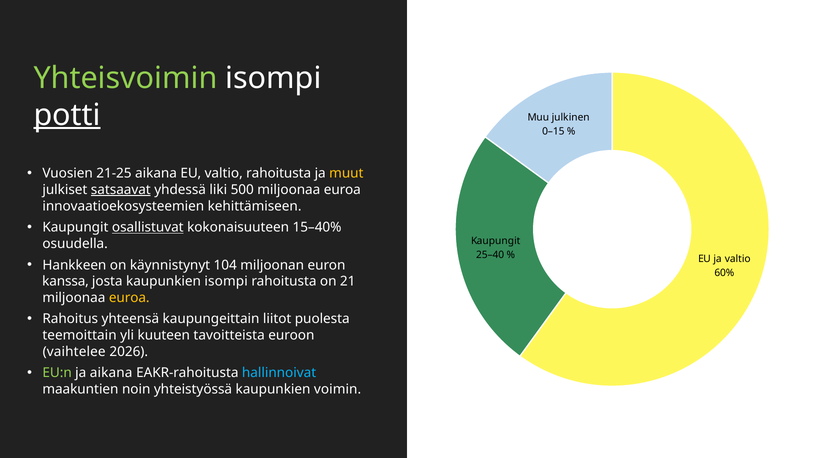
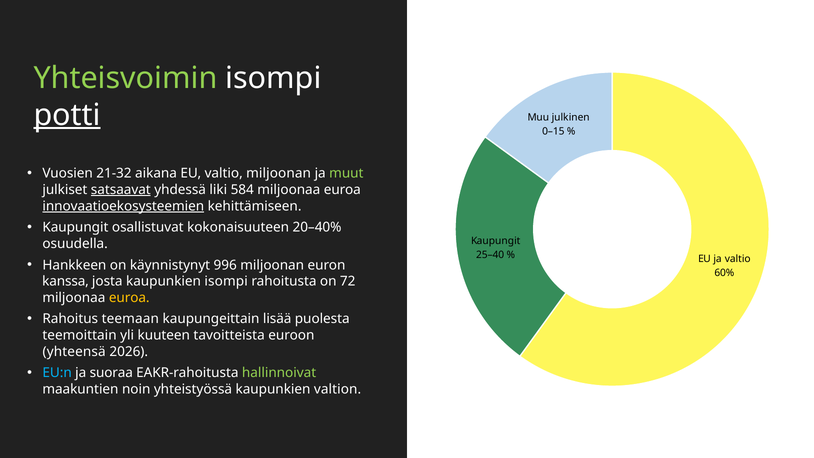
21-25: 21-25 -> 21-32 (114, 173)
valtio rahoitusta: rahoitusta -> miljoonan (279, 173)
muut colour: yellow -> light green (346, 173)
500: 500 -> 584 (242, 190)
innovaatioekosysteemien underline: none -> present (123, 206)
osallistuvat underline: present -> none (148, 227)
15–40%: 15–40% -> 20–40% (317, 227)
104: 104 -> 996 (225, 265)
21: 21 -> 72 (348, 281)
yhteensä: yhteensä -> teemaan (130, 319)
liitot: liitot -> lisää (277, 319)
vaihtelee: vaihtelee -> yhteensä (74, 351)
EU:n colour: light green -> light blue (57, 373)
ja aikana: aikana -> suoraa (111, 373)
hallinnoivat colour: light blue -> light green (279, 373)
voimin: voimin -> valtion (338, 389)
